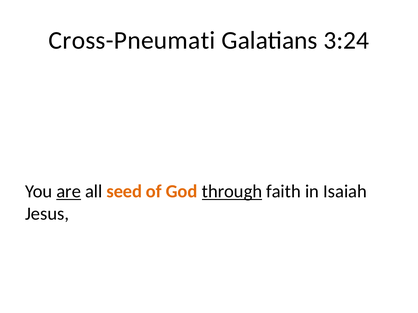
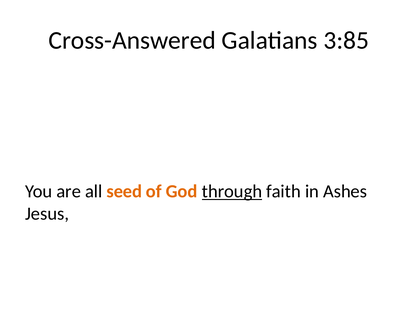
Cross-Pneumati: Cross-Pneumati -> Cross-Answered (132, 40)
3:24: 3:24 -> 3:85 (346, 40)
are underline: present -> none (69, 192)
Isaiah: Isaiah -> Ashes (345, 192)
